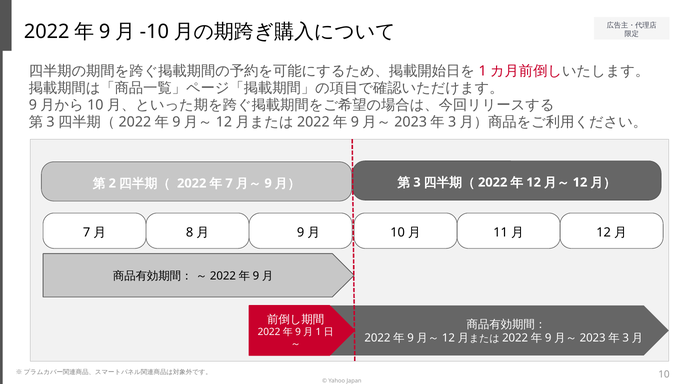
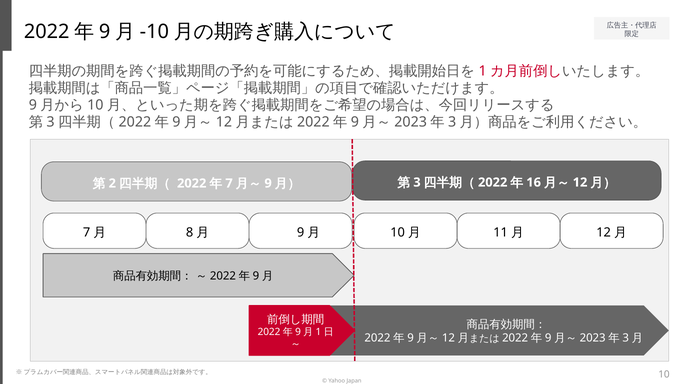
12: 12 -> 16 (534, 183)
